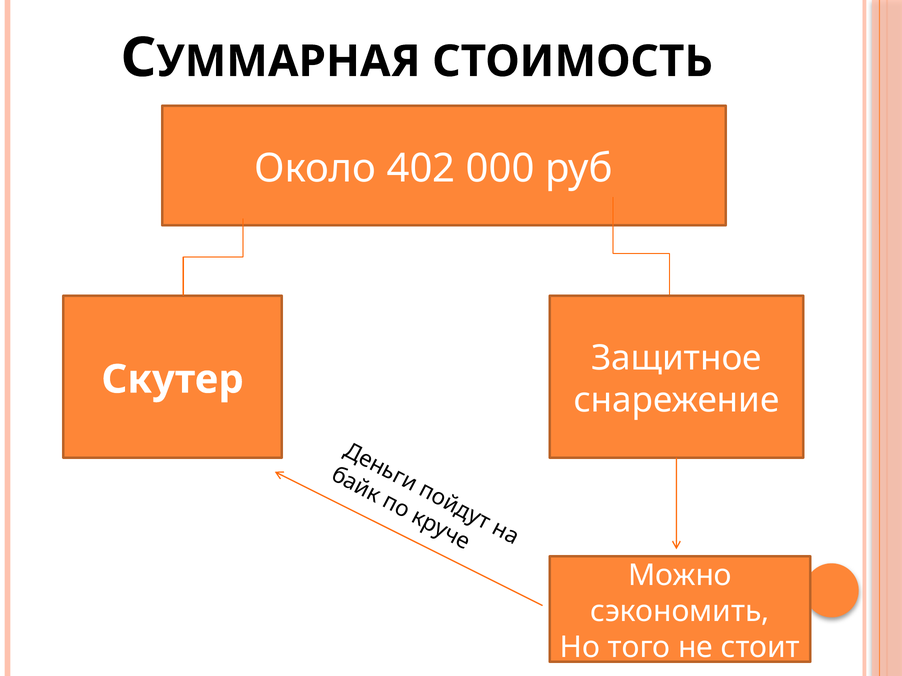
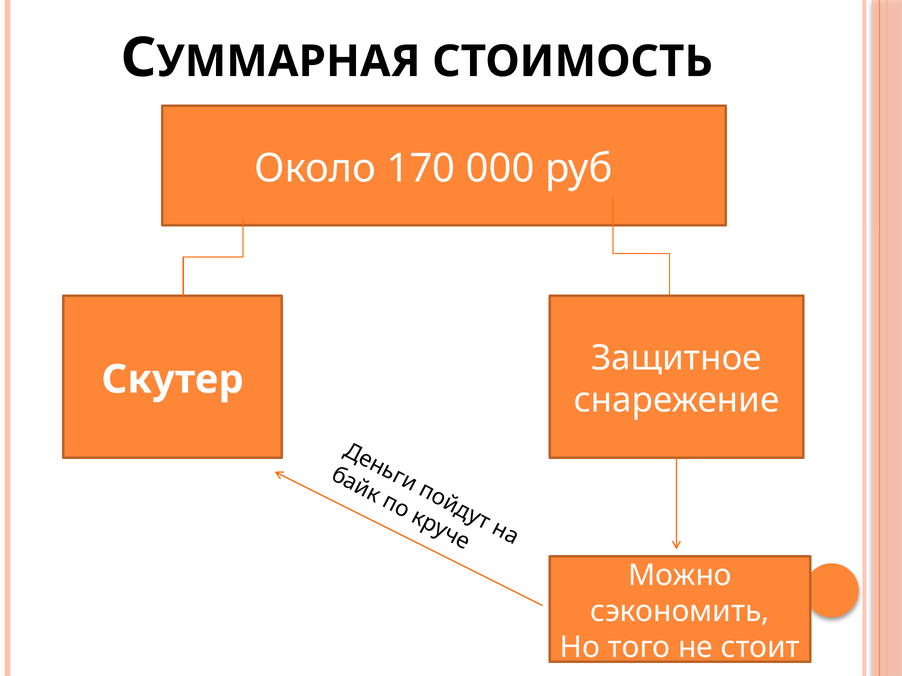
402: 402 -> 170 (421, 168)
